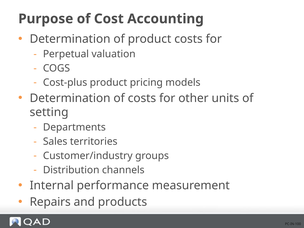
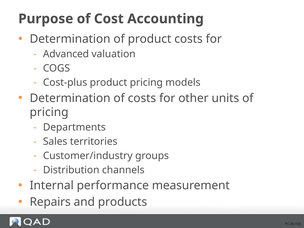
Perpetual: Perpetual -> Advanced (66, 54)
setting: setting -> pricing (49, 112)
